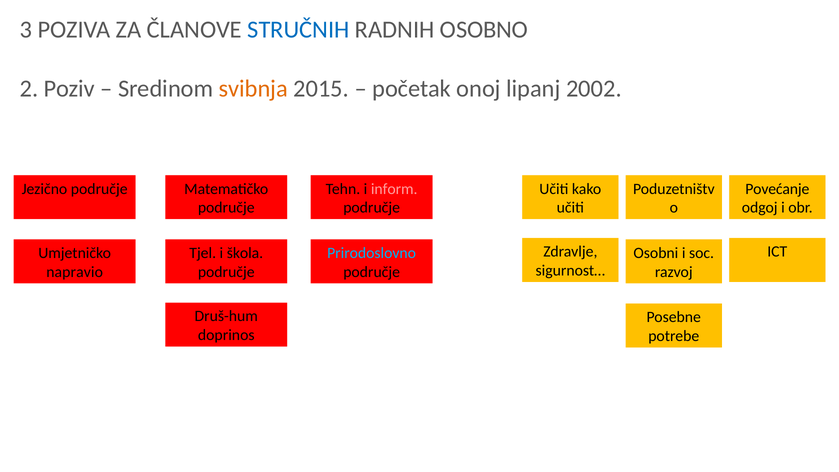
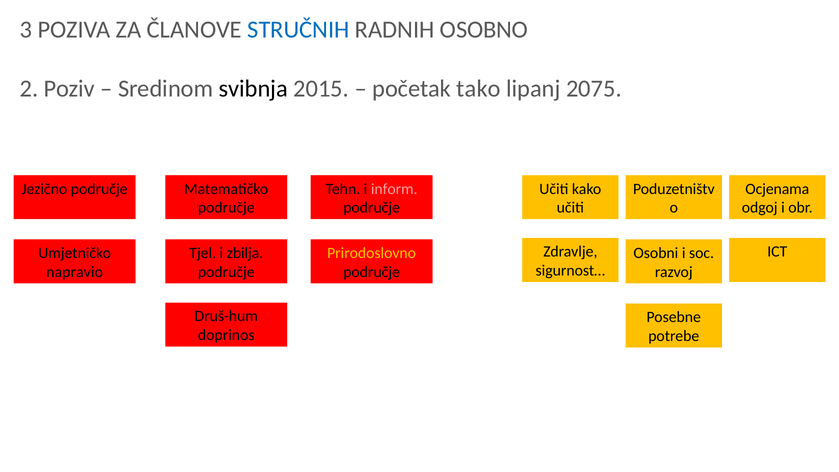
svibnja colour: orange -> black (253, 89)
onoj: onoj -> tako (479, 89)
2002: 2002 -> 2075 (594, 89)
Povećanje: Povećanje -> Ocjenama (777, 189)
škola: škola -> zbilja (245, 253)
Prirodoslovno colour: light blue -> yellow (372, 253)
